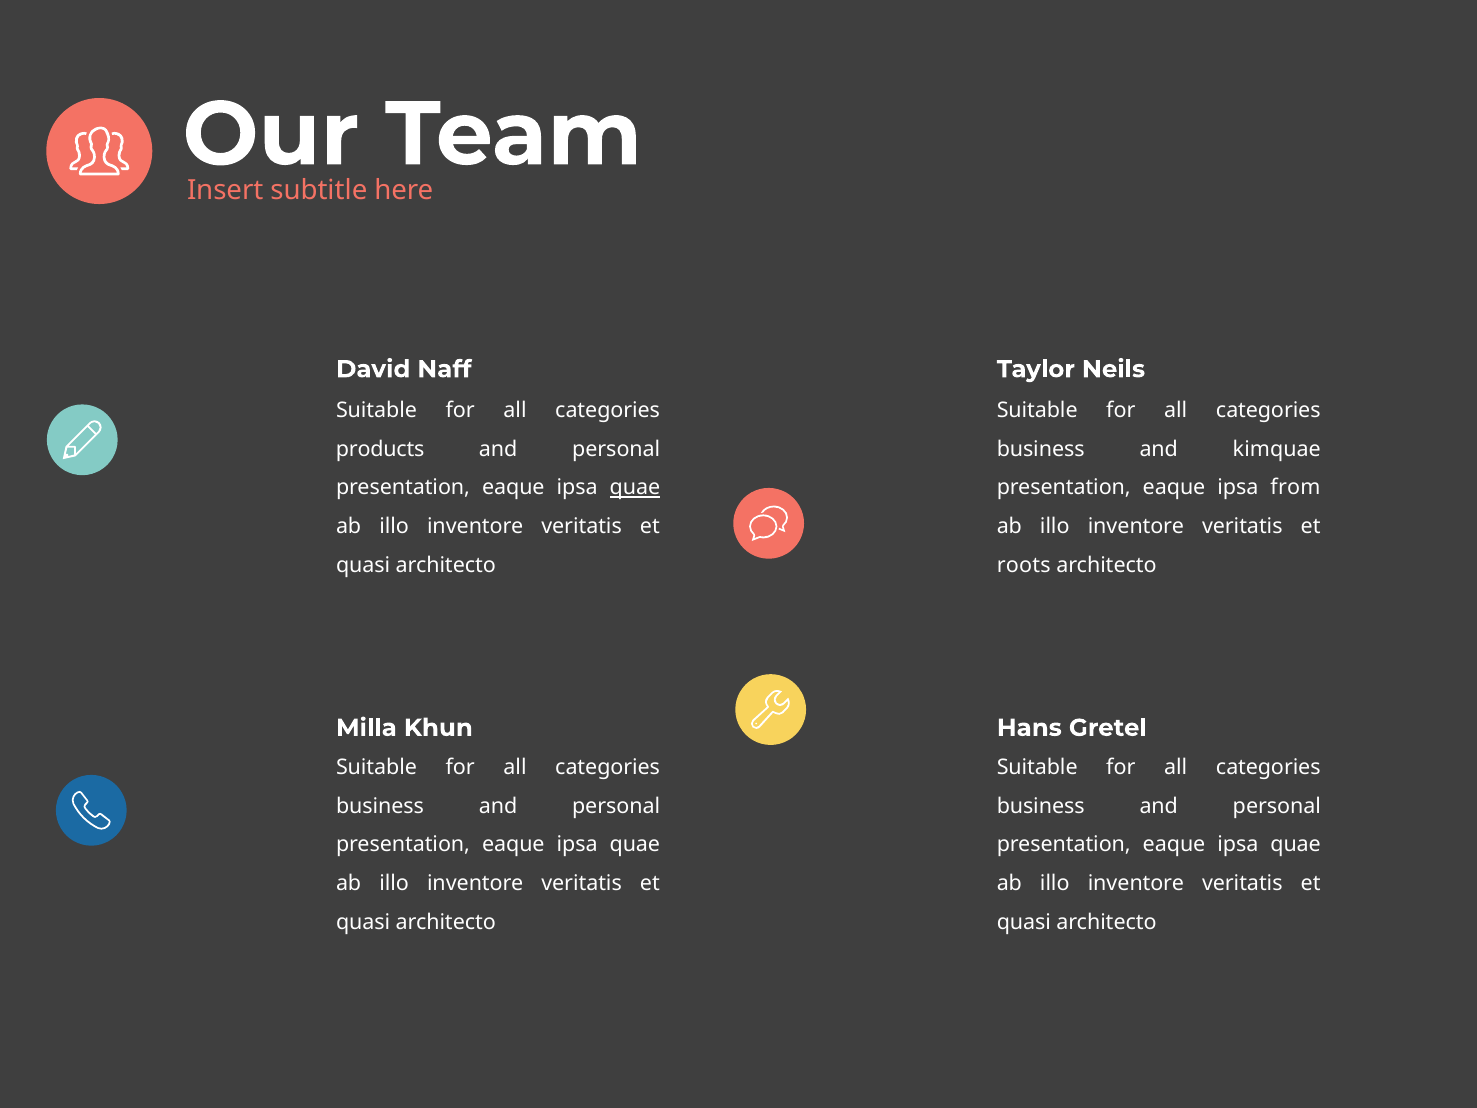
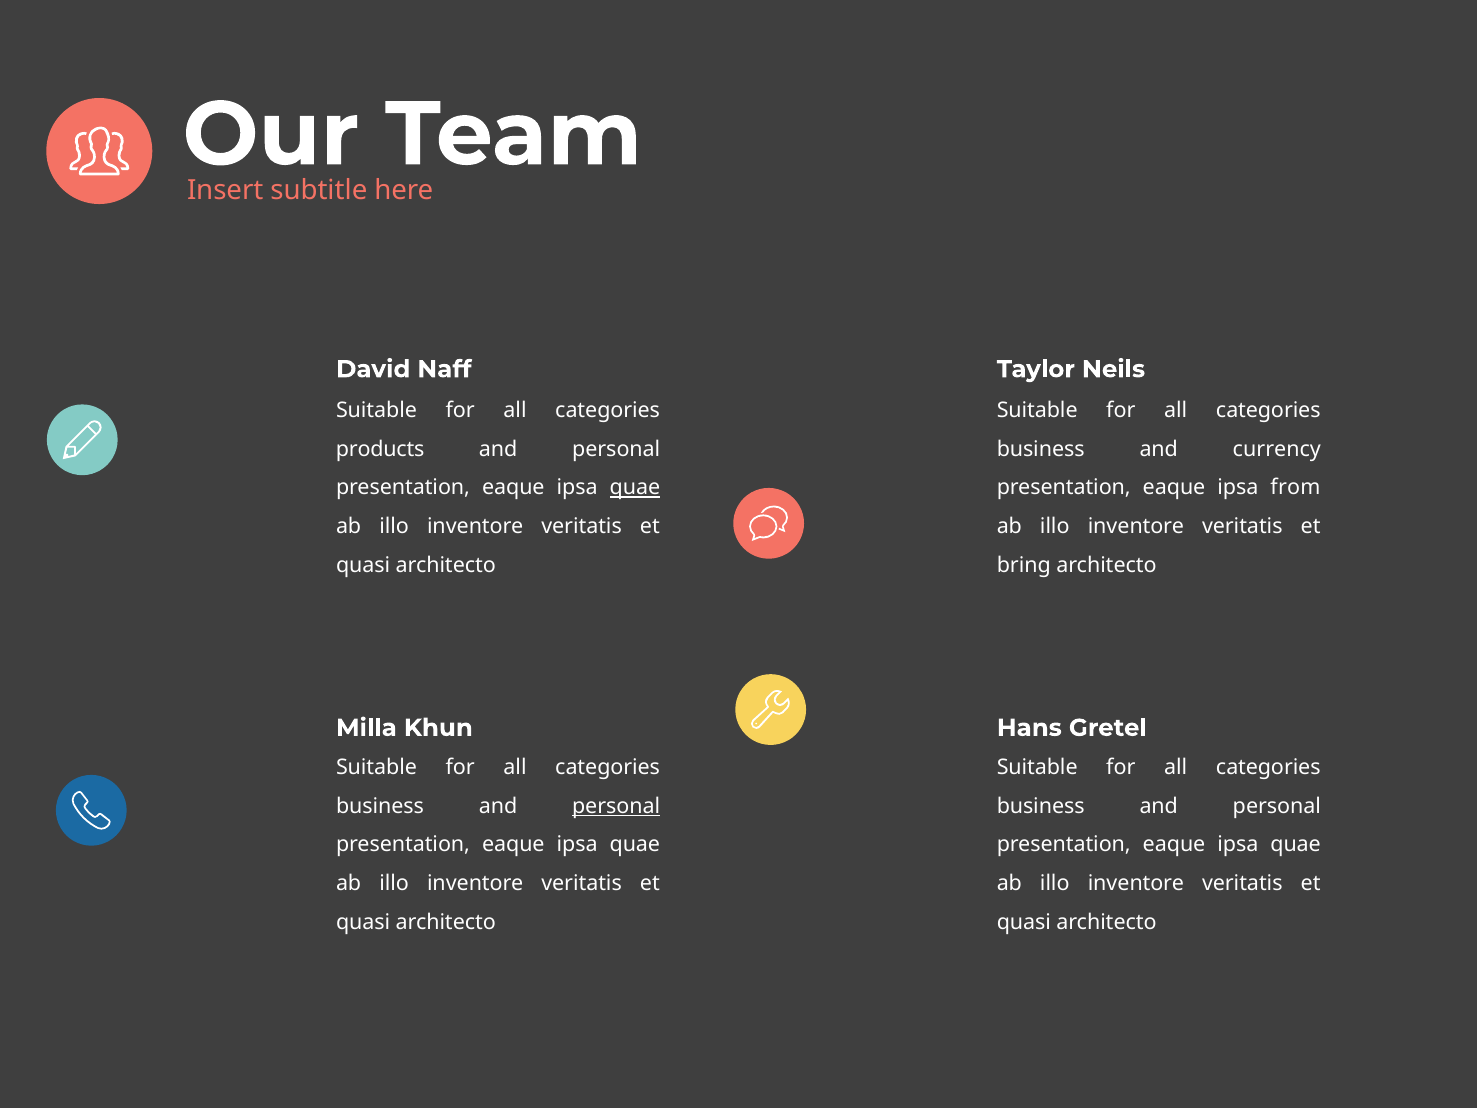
kimquae: kimquae -> currency (1277, 449)
roots: roots -> bring (1024, 565)
personal underline: none -> present (616, 806)
